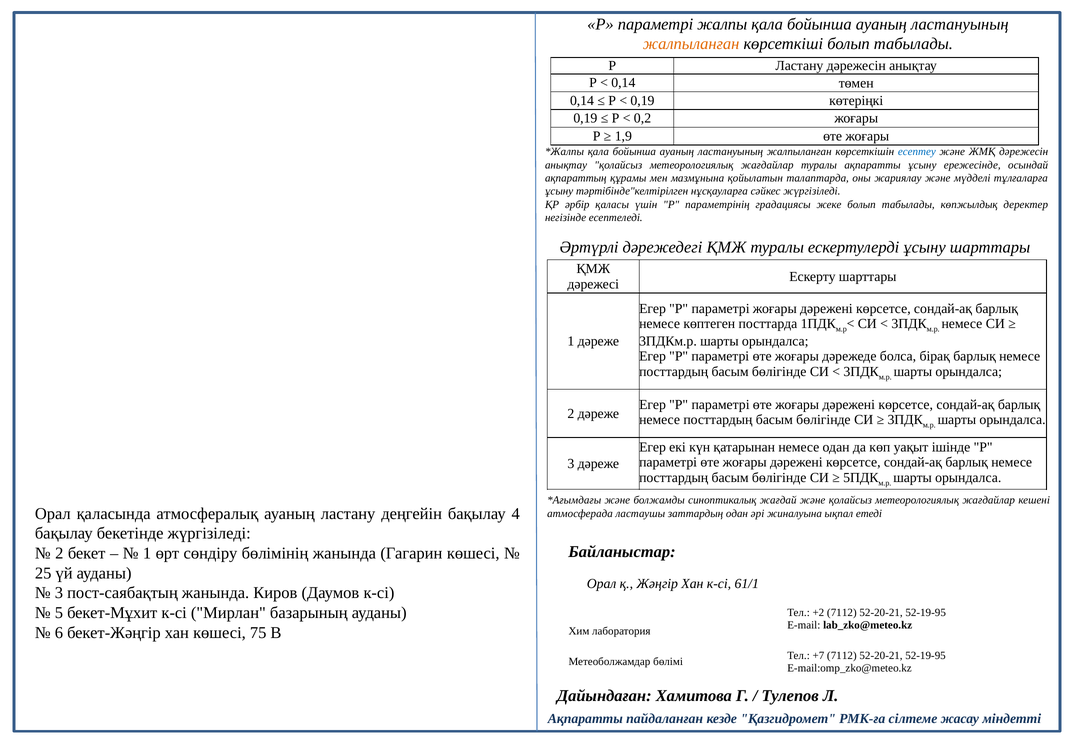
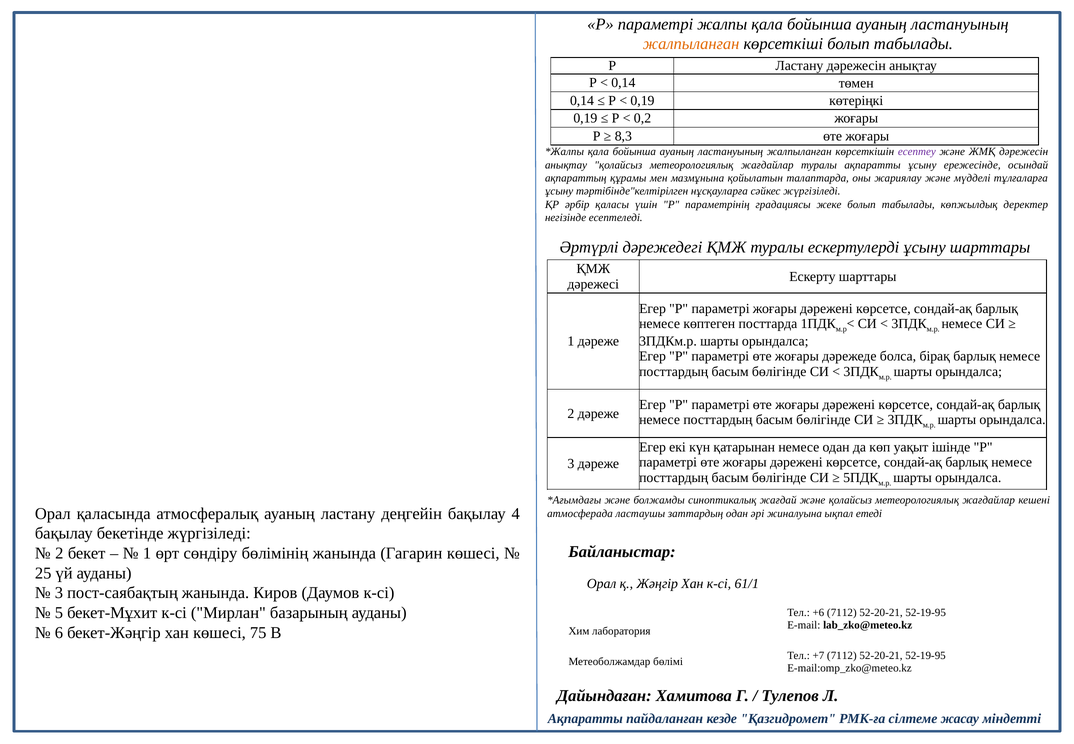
1,9: 1,9 -> 8,3 (623, 136)
есептеу colour: blue -> purple (917, 152)
+2: +2 -> +6 (818, 612)
